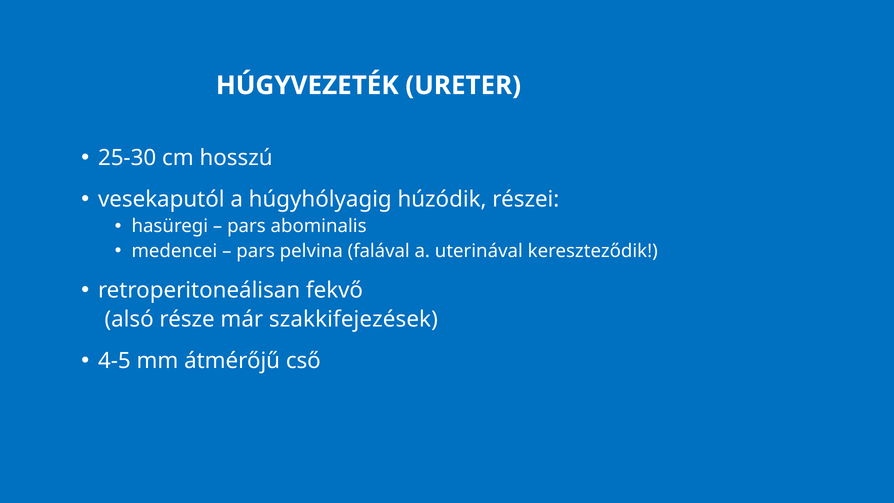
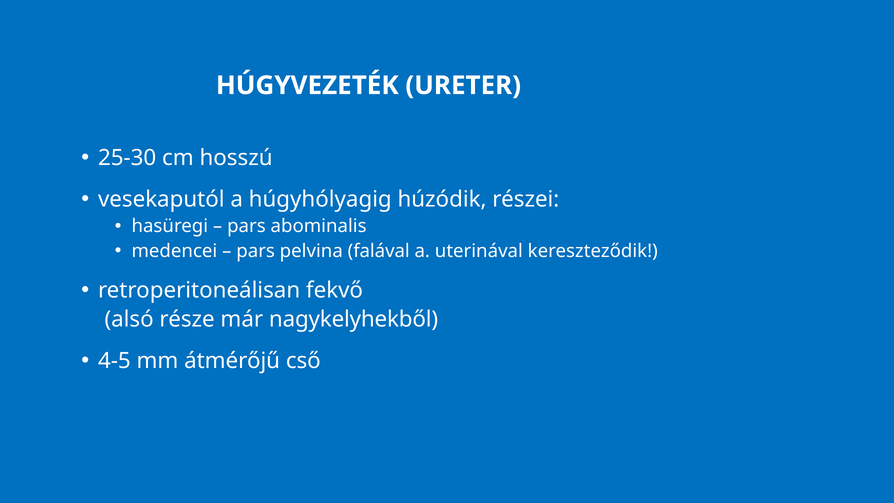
szakkifejezések: szakkifejezések -> nagykelyhekből (354, 319)
